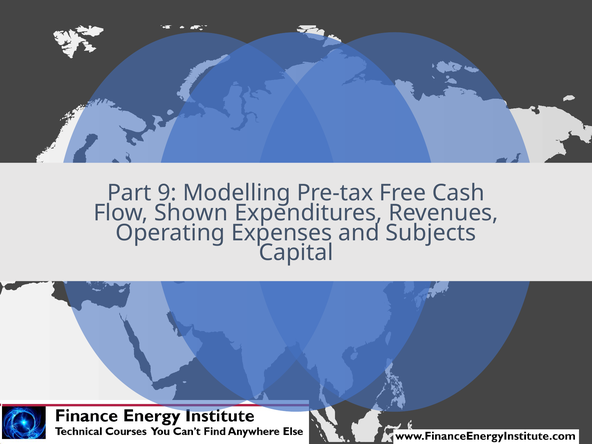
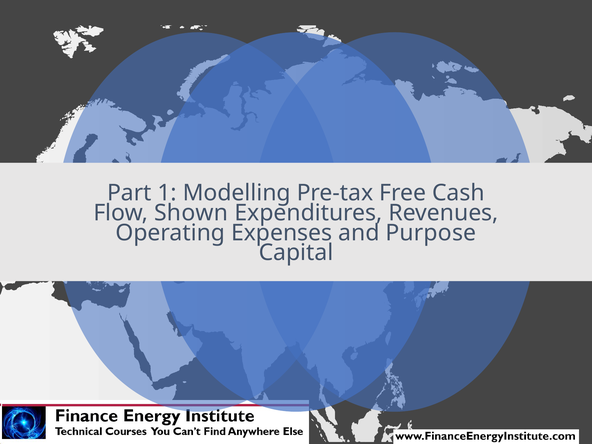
9: 9 -> 1 (167, 193)
Subjects: Subjects -> Purpose (431, 233)
